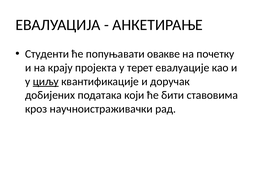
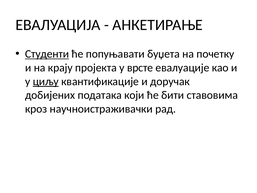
Студенти underline: none -> present (47, 54)
овакве: овакве -> буџета (164, 54)
терет: терет -> врсте (140, 68)
